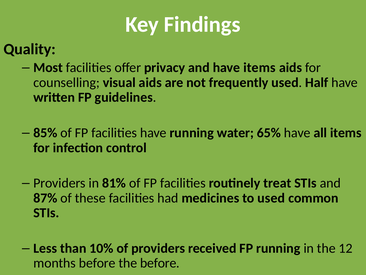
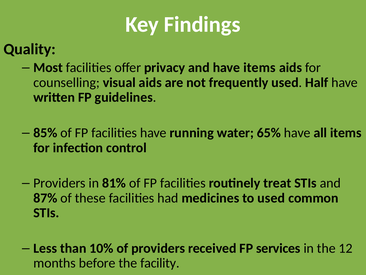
FP running: running -> services (278, 248)
the before: before -> facility (160, 263)
